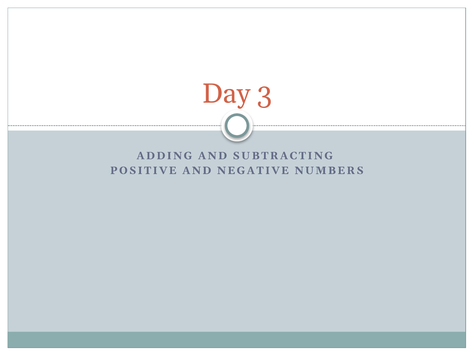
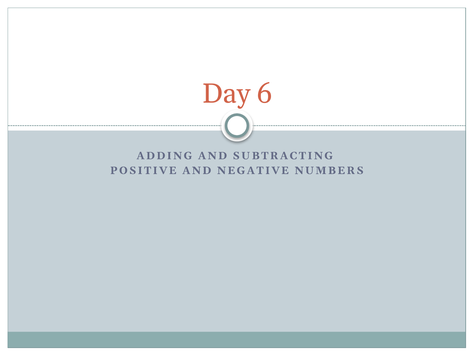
3: 3 -> 6 (265, 94)
